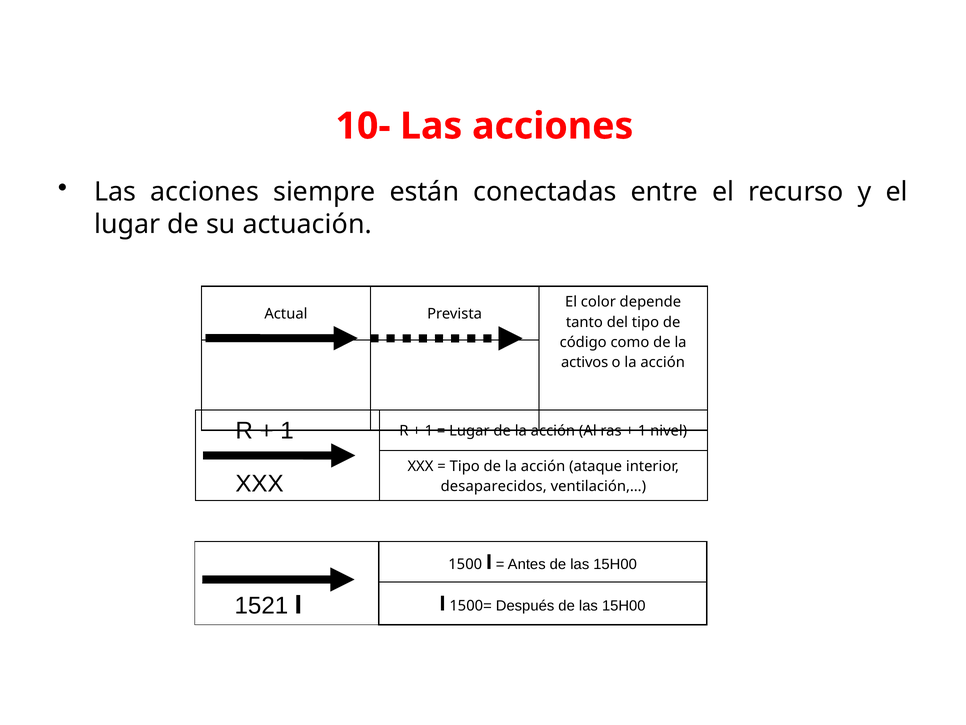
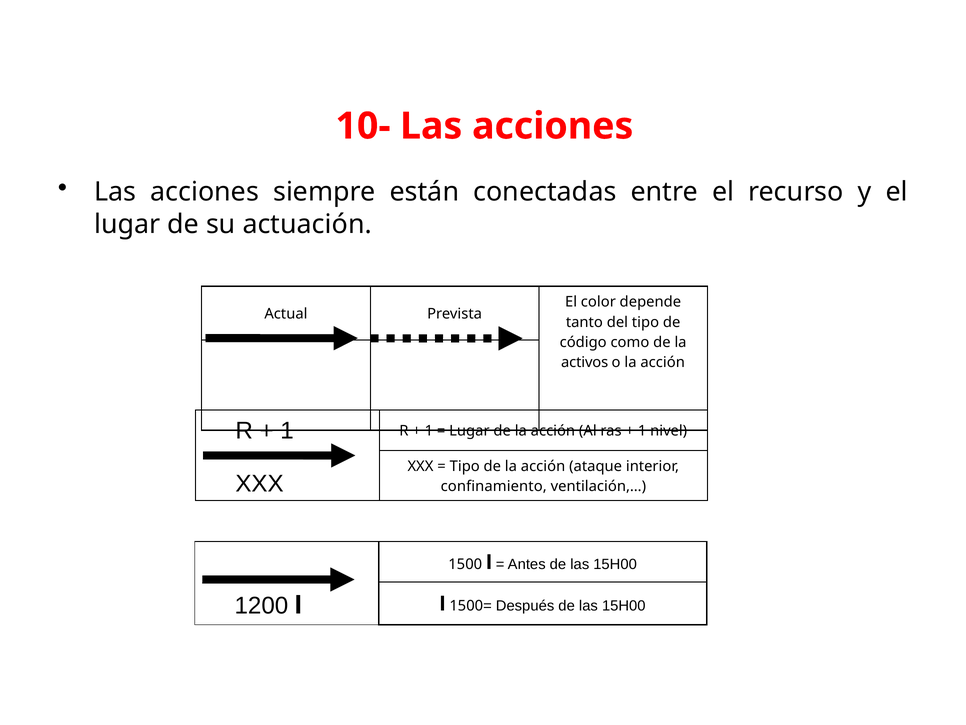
desaparecidos: desaparecidos -> confinamiento (494, 486)
1521: 1521 -> 1200 (261, 605)
